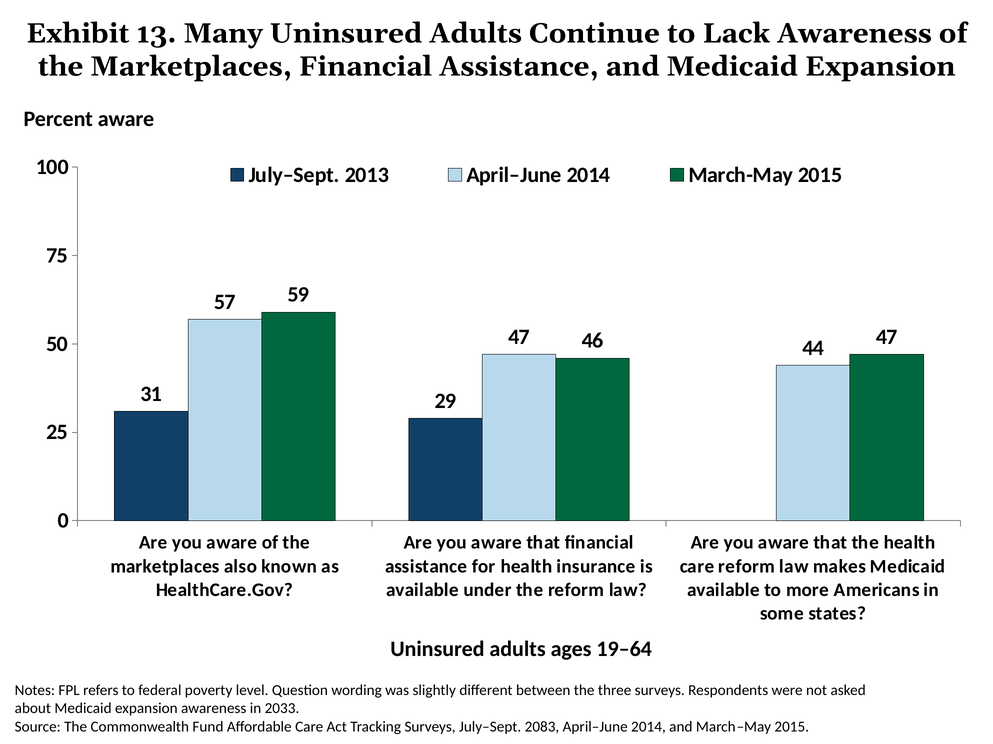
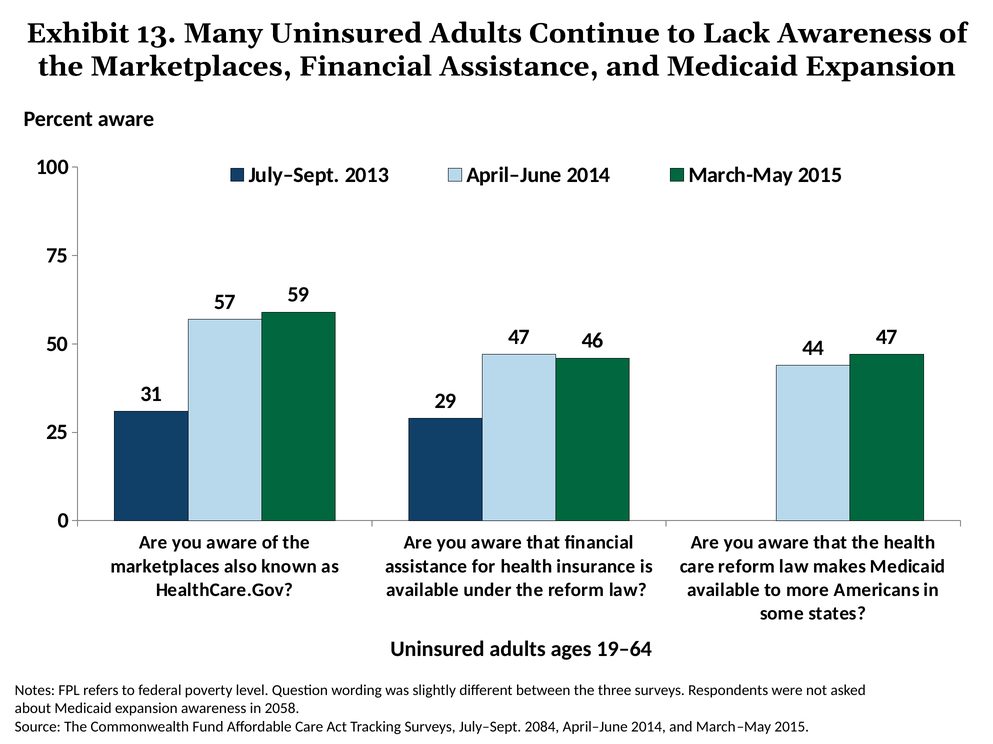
2033: 2033 -> 2058 (282, 709)
2083: 2083 -> 2084 (542, 727)
